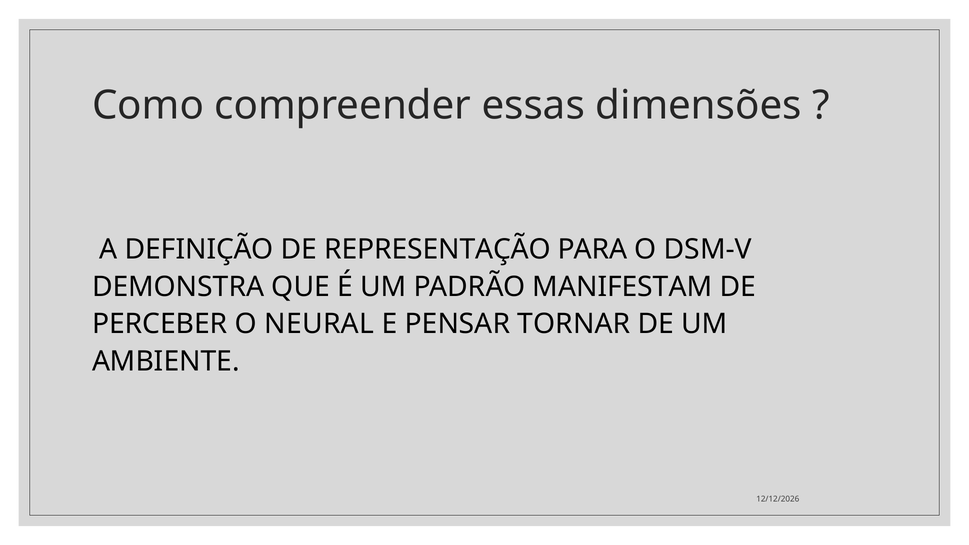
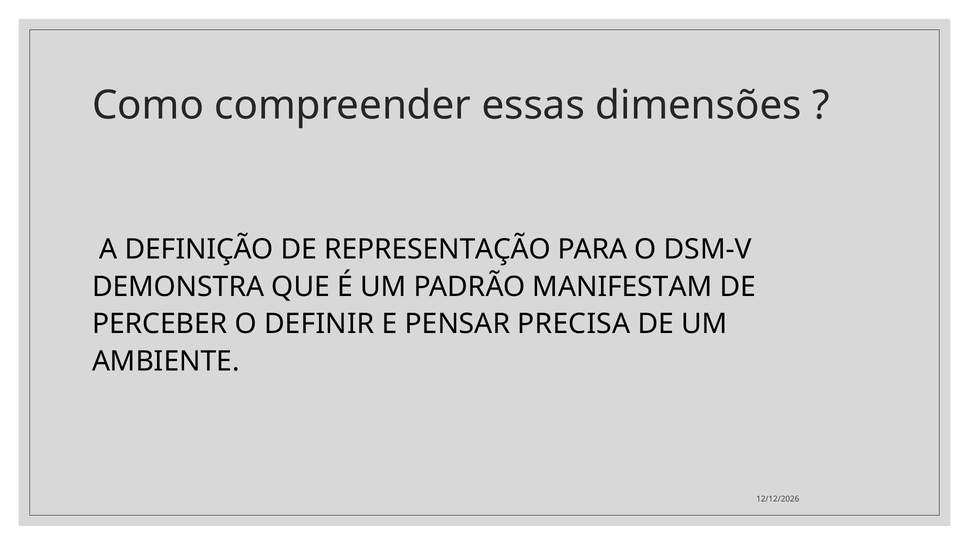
NEURAL: NEURAL -> DEFINIR (319, 324)
TORNAR: TORNAR -> PRECISA (574, 324)
